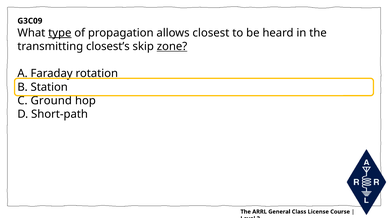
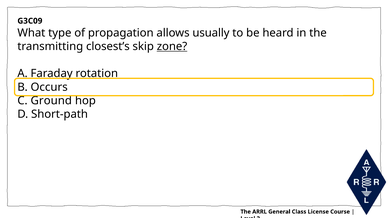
type underline: present -> none (60, 33)
closest: closest -> usually (211, 33)
Station: Station -> Occurs (49, 87)
